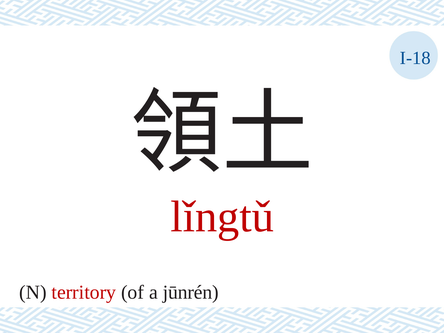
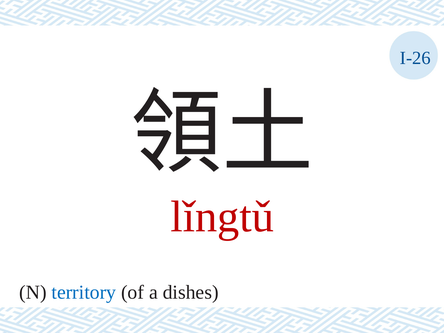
I-18: I-18 -> I-26 (415, 58)
territory colour: red -> blue (84, 292)
jūnrén: jūnrén -> dishes (191, 292)
